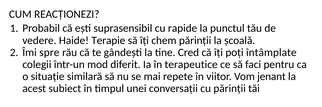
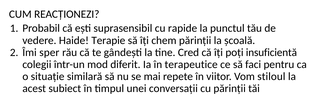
spre: spre -> sper (49, 53)
întâmplate: întâmplate -> insuficientă (271, 53)
jenant: jenant -> stiloul (271, 77)
